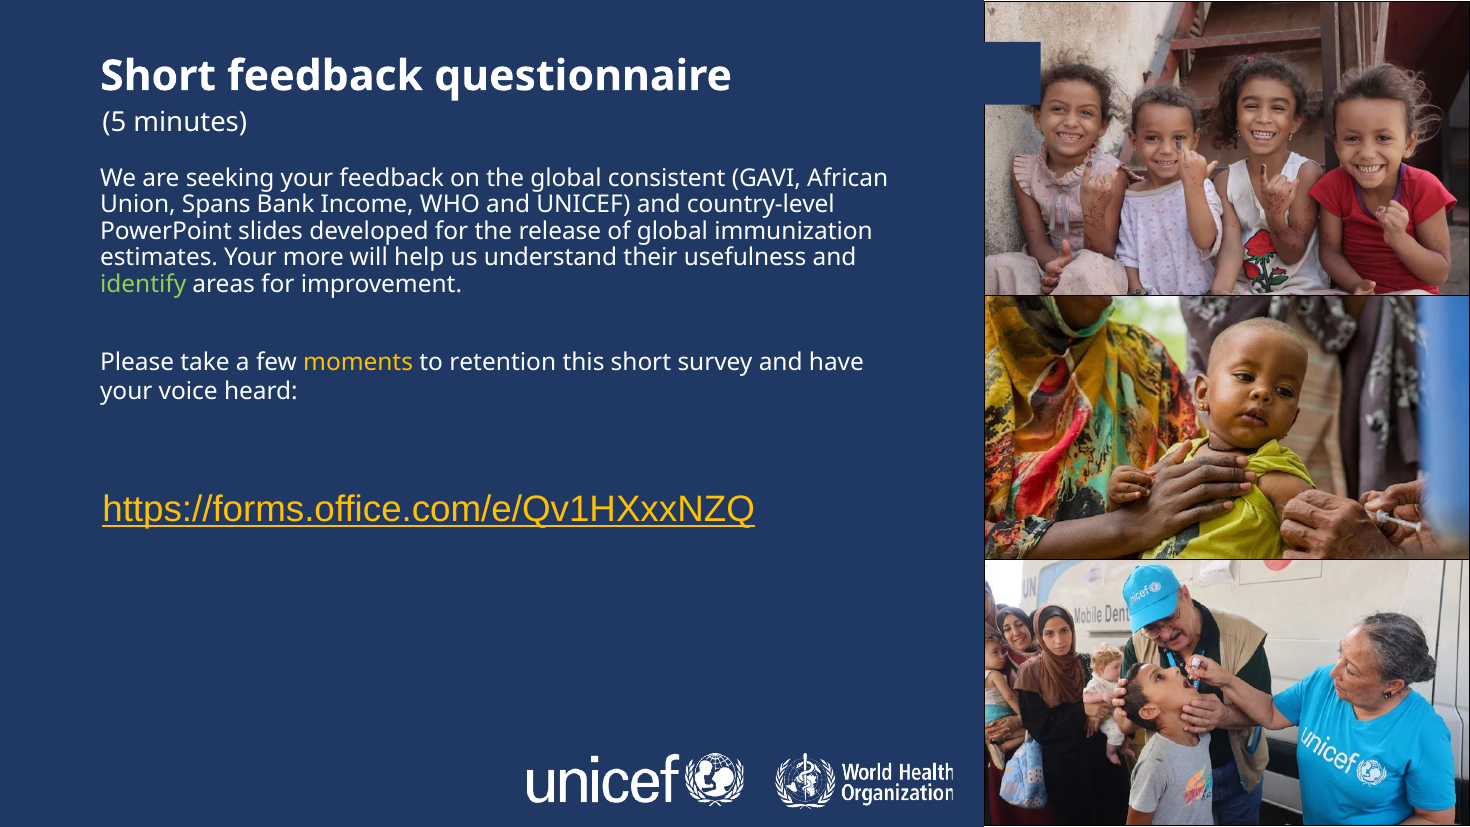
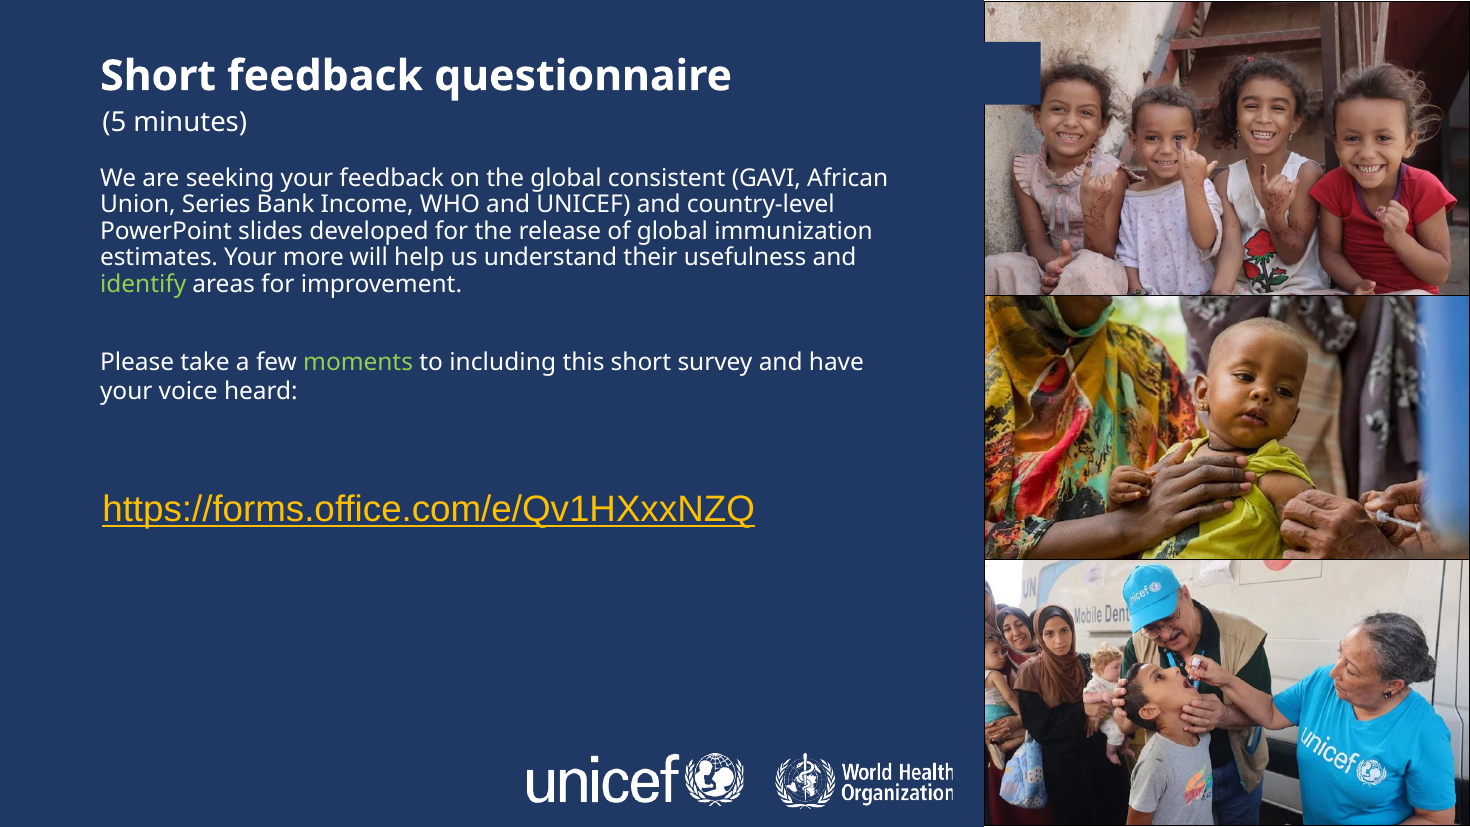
Spans: Spans -> Series (216, 205)
moments colour: yellow -> light green (358, 362)
retention: retention -> including (503, 362)
